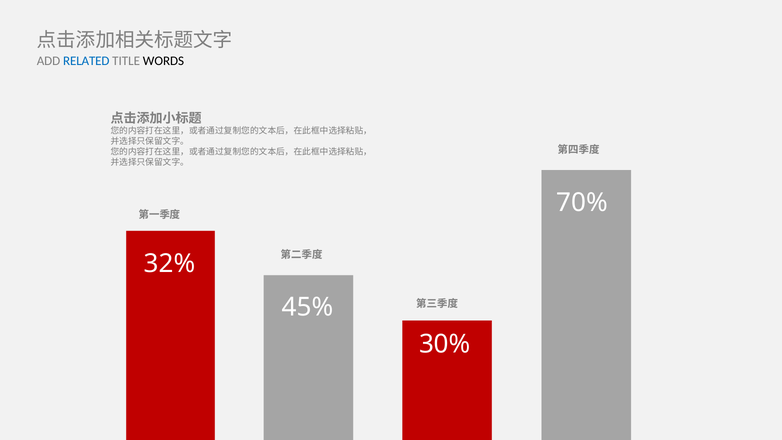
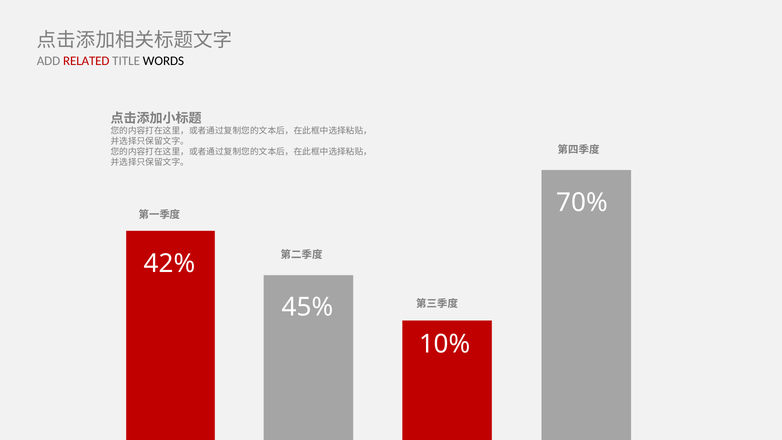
RELATED colour: blue -> red (86, 61)
32%: 32% -> 42% (170, 264)
30%: 30% -> 10% (445, 344)
